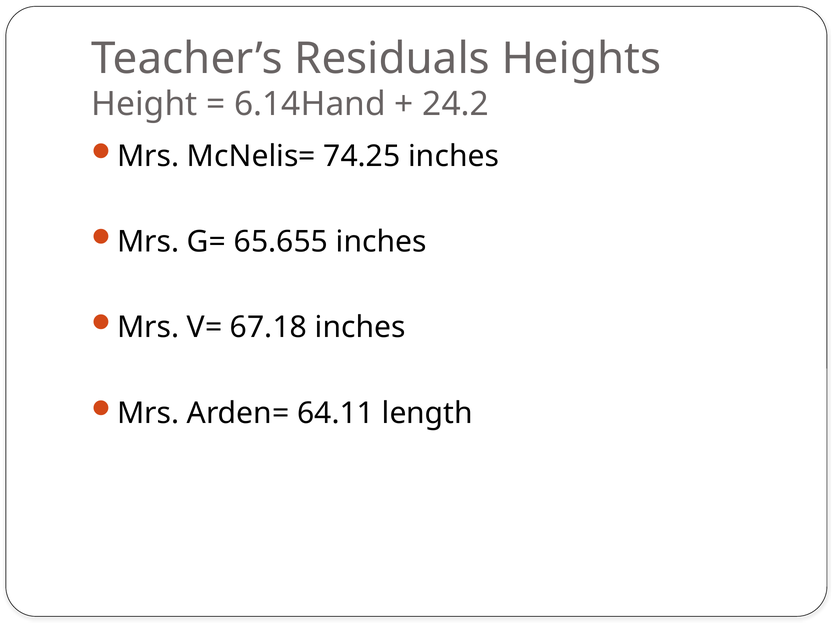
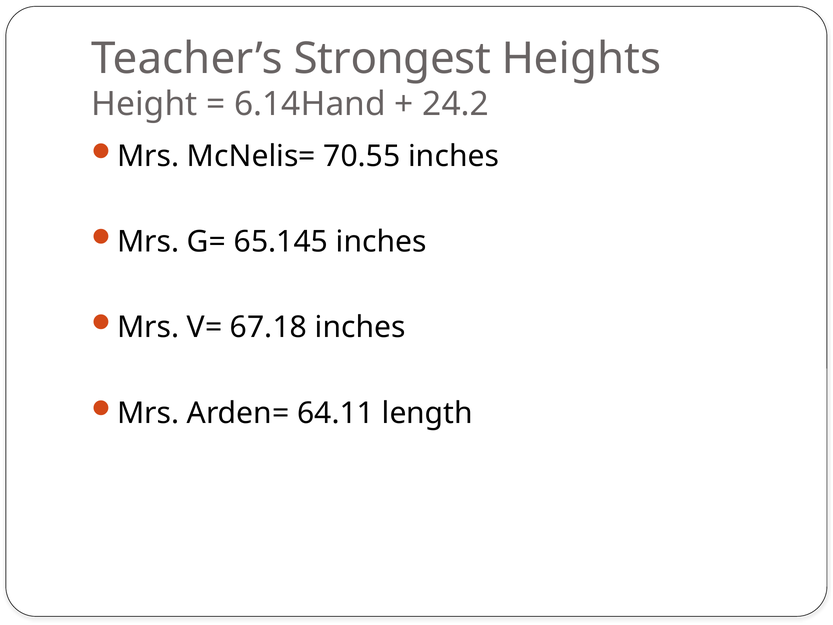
Residuals: Residuals -> Strongest (392, 59)
74.25: 74.25 -> 70.55 (362, 156)
65.655: 65.655 -> 65.145 (281, 242)
